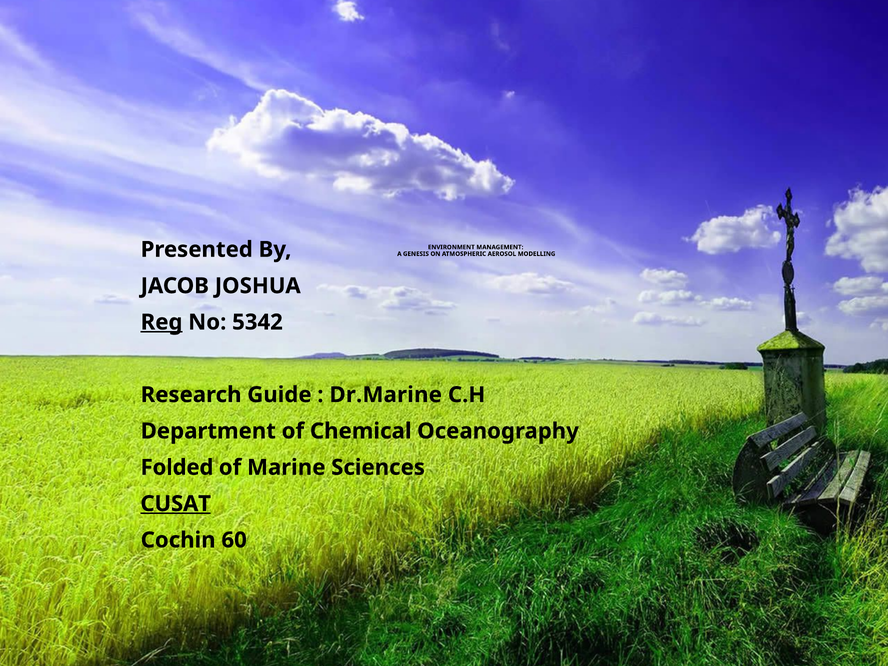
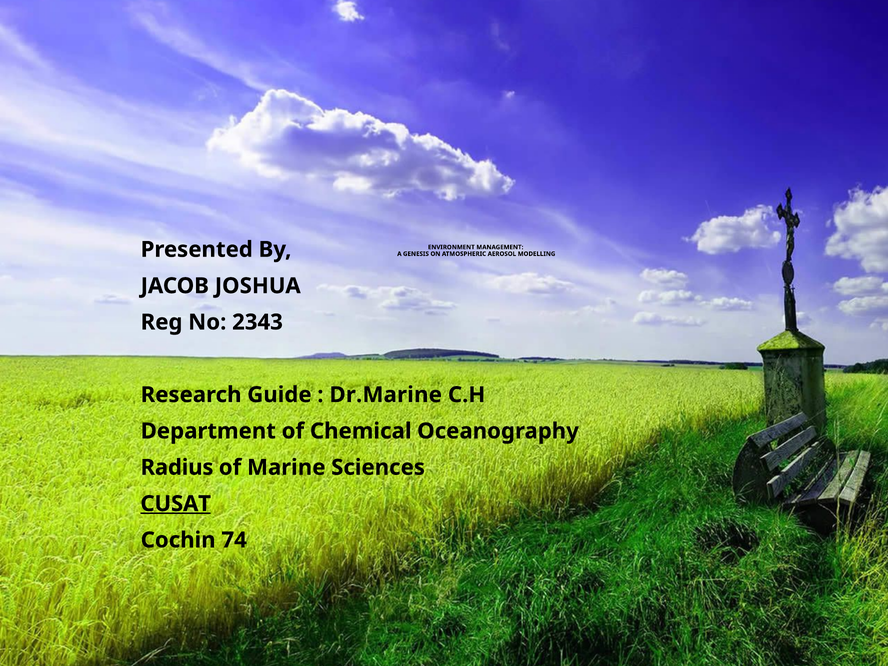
Reg underline: present -> none (162, 322)
5342: 5342 -> 2343 (257, 322)
Folded: Folded -> Radius (177, 467)
60: 60 -> 74 (234, 540)
